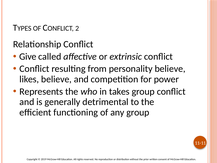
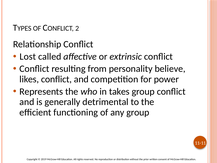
Give: Give -> Lost (28, 56)
likes believe: believe -> conflict (56, 79)
